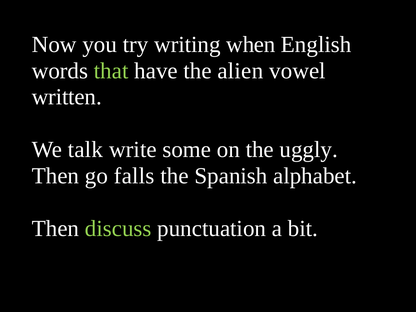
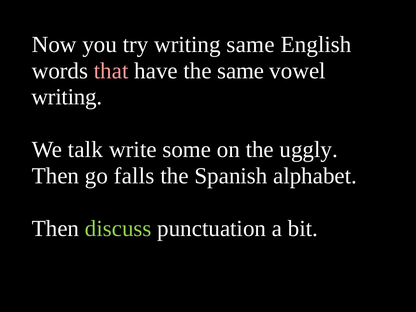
writing when: when -> same (251, 45)
that colour: light green -> pink (111, 71)
the alien: alien -> same (241, 71)
written: written -> writing (67, 97)
